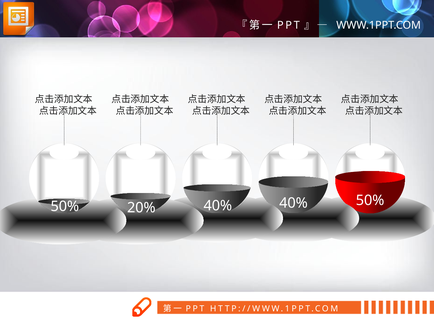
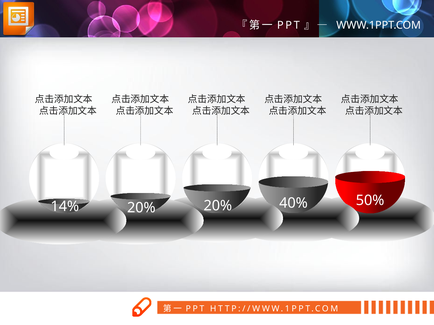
40%: 40% -> 20% (218, 206)
50%: 50% -> 14% (65, 207)
